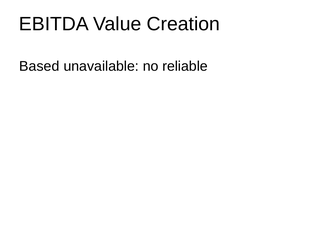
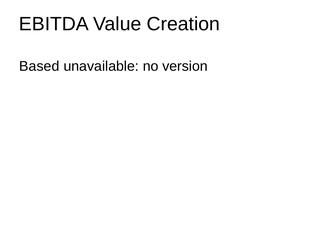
reliable: reliable -> version (185, 66)
